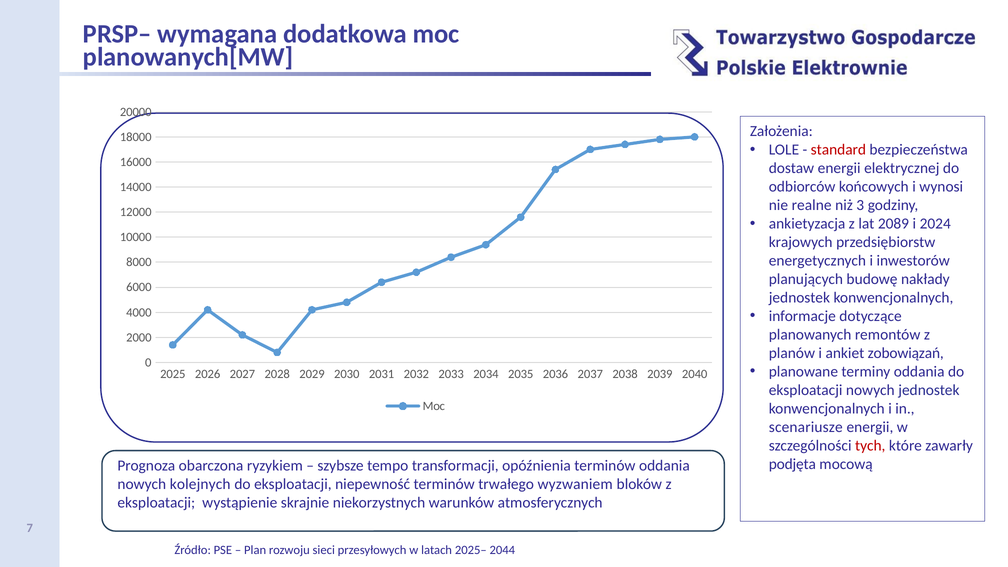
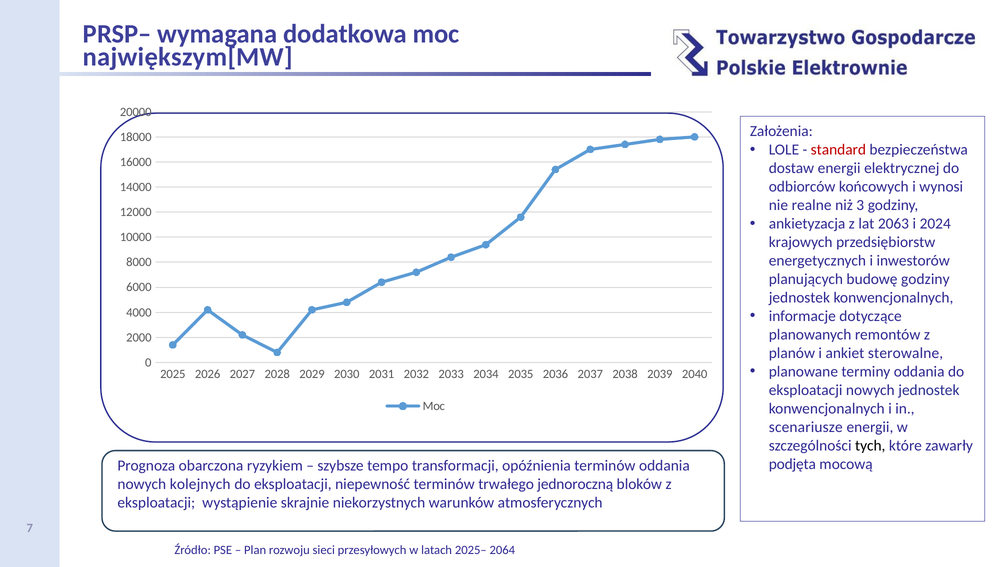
planowanych[MW: planowanych[MW -> największym[MW (188, 57)
2089: 2089 -> 2063 (893, 224)
budowę nakłady: nakłady -> godziny (925, 279)
zobowiązań: zobowiązań -> sterowalne (906, 353)
tych colour: red -> black (870, 446)
wyzwaniem: wyzwaniem -> jednoroczną (575, 484)
2044: 2044 -> 2064 (502, 550)
